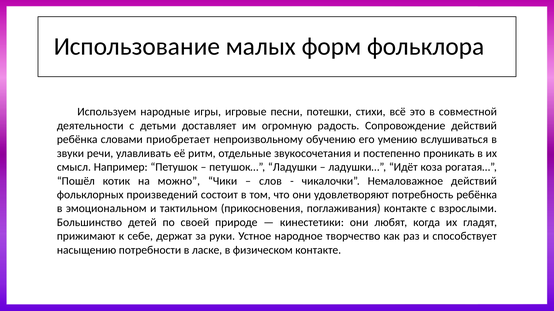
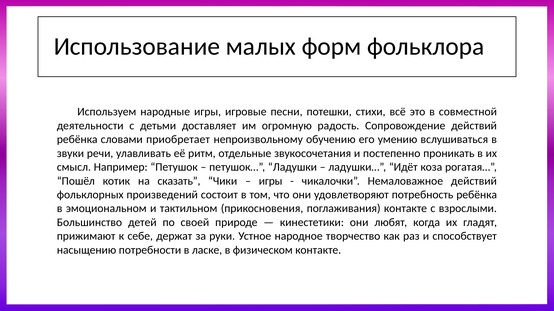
можно: можно -> сказать (179, 181)
слов: слов -> игры (271, 181)
